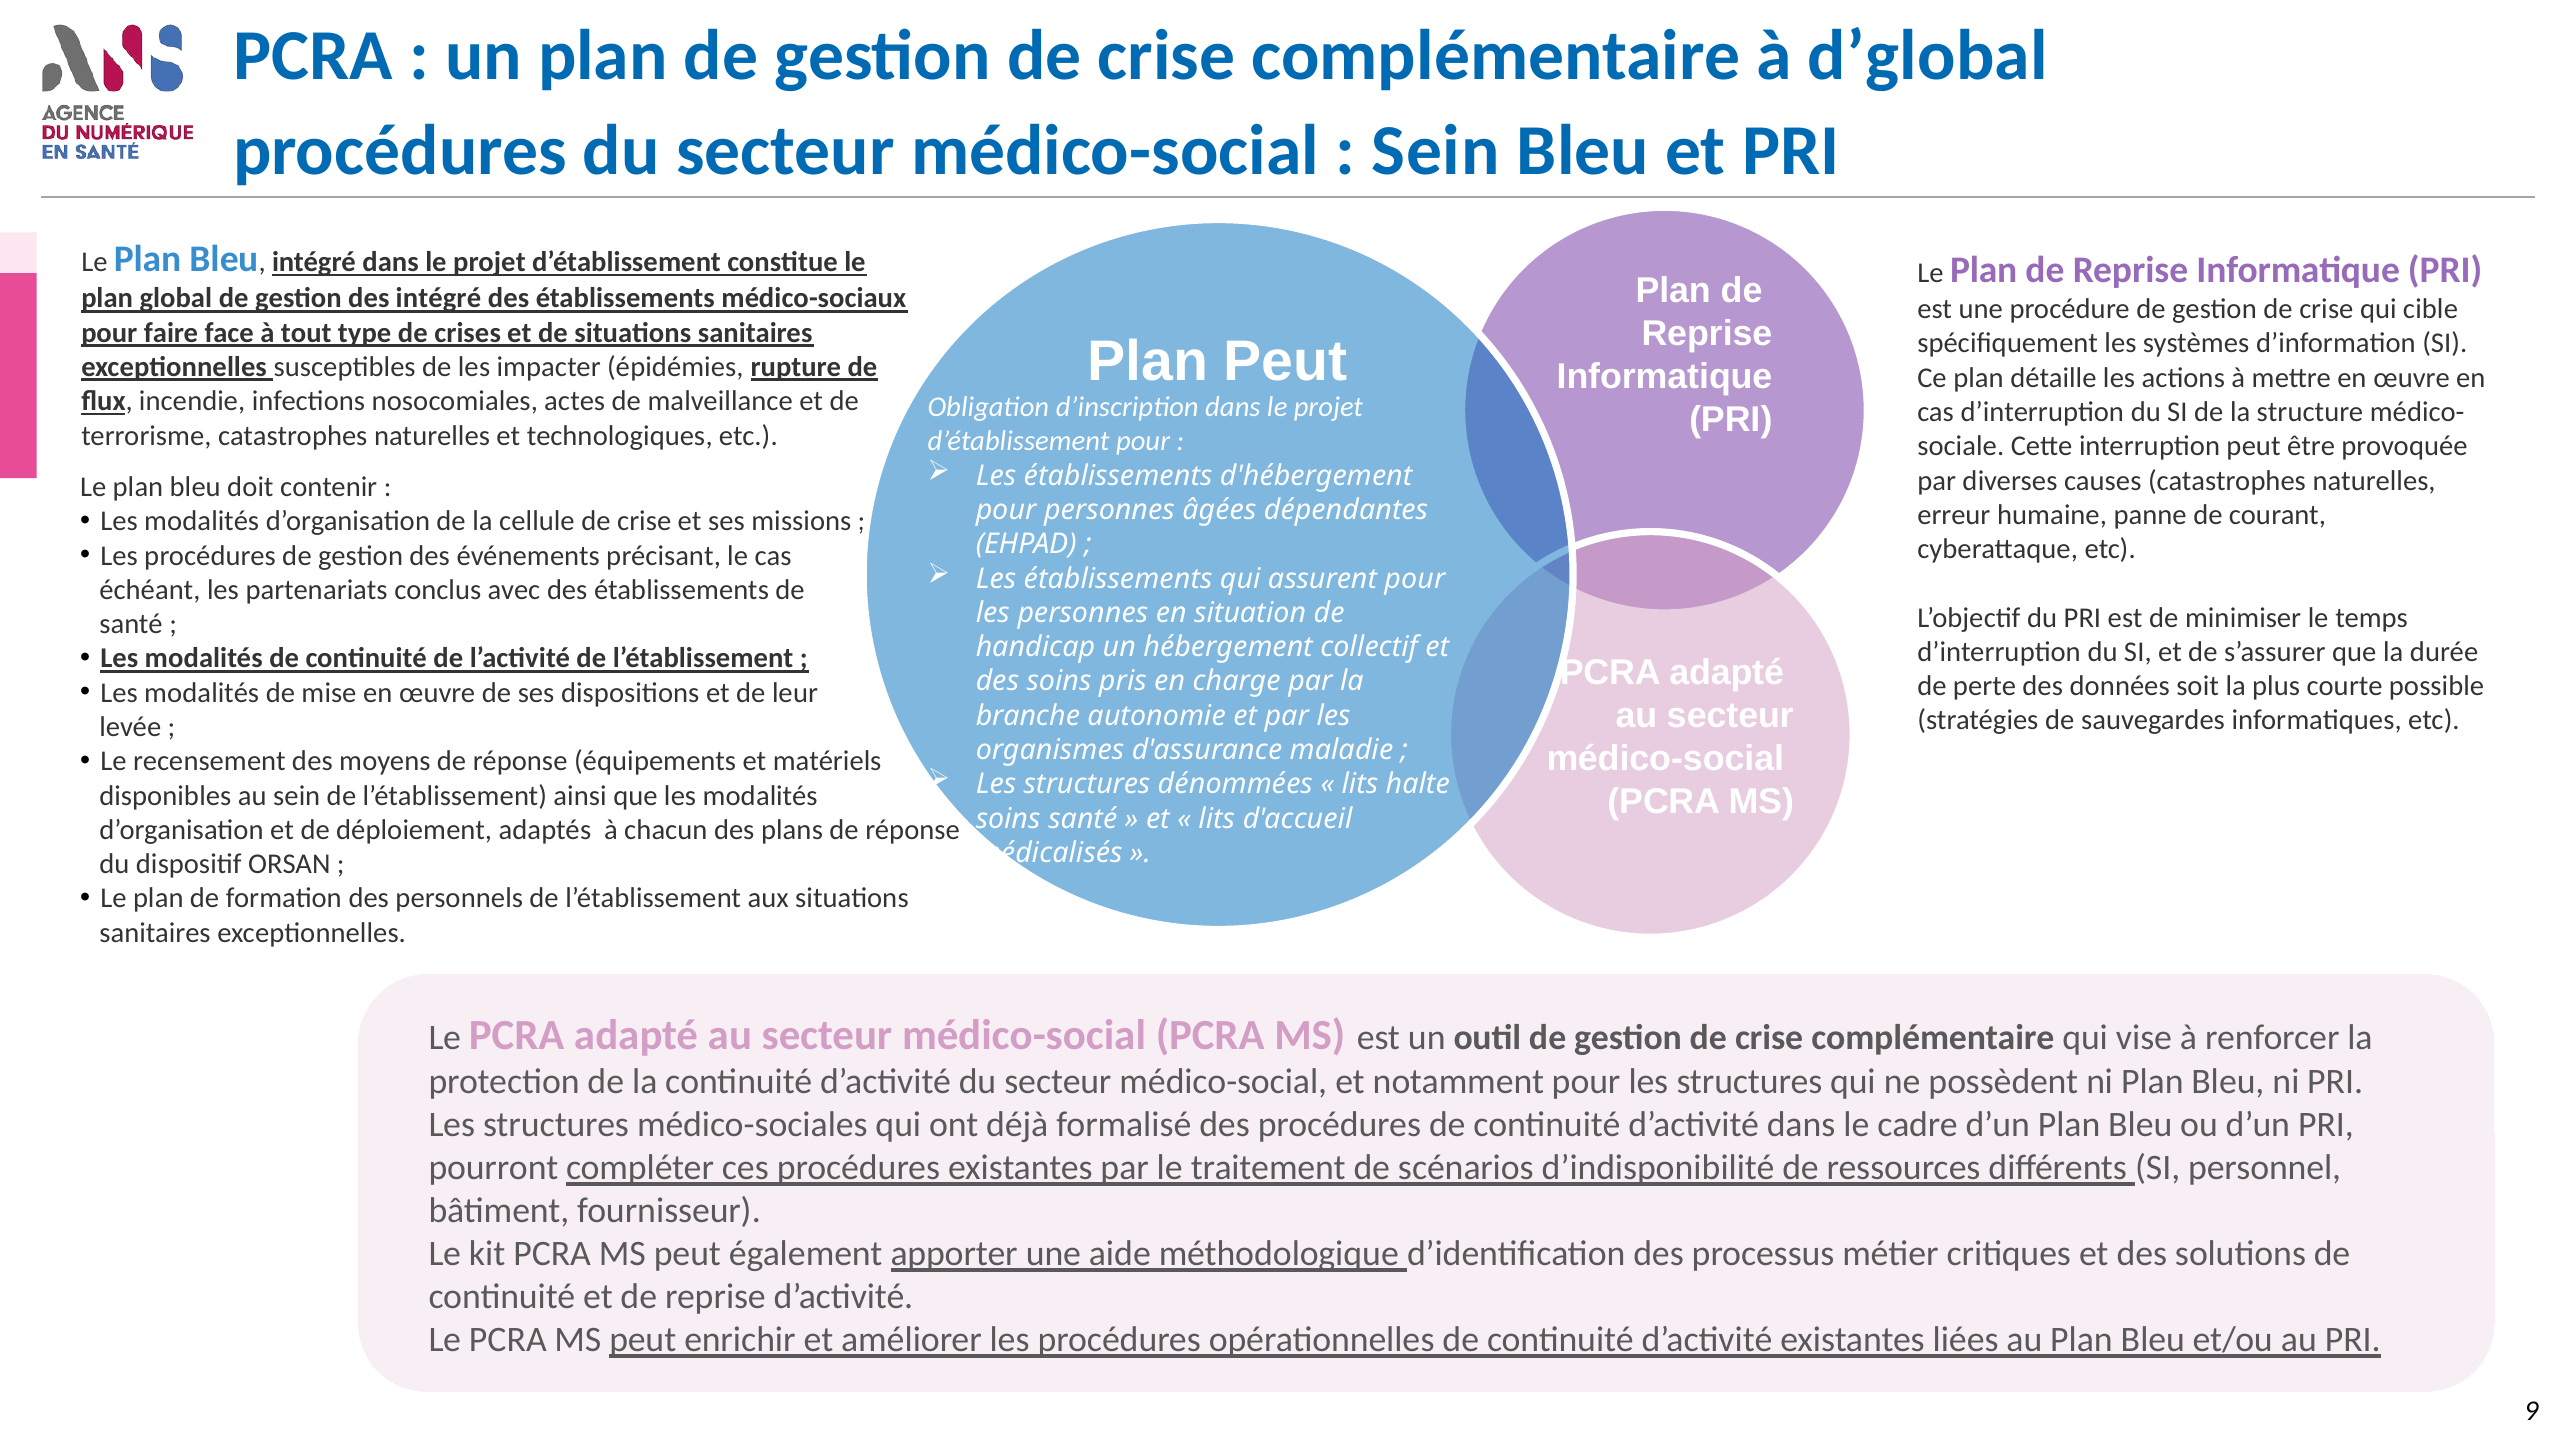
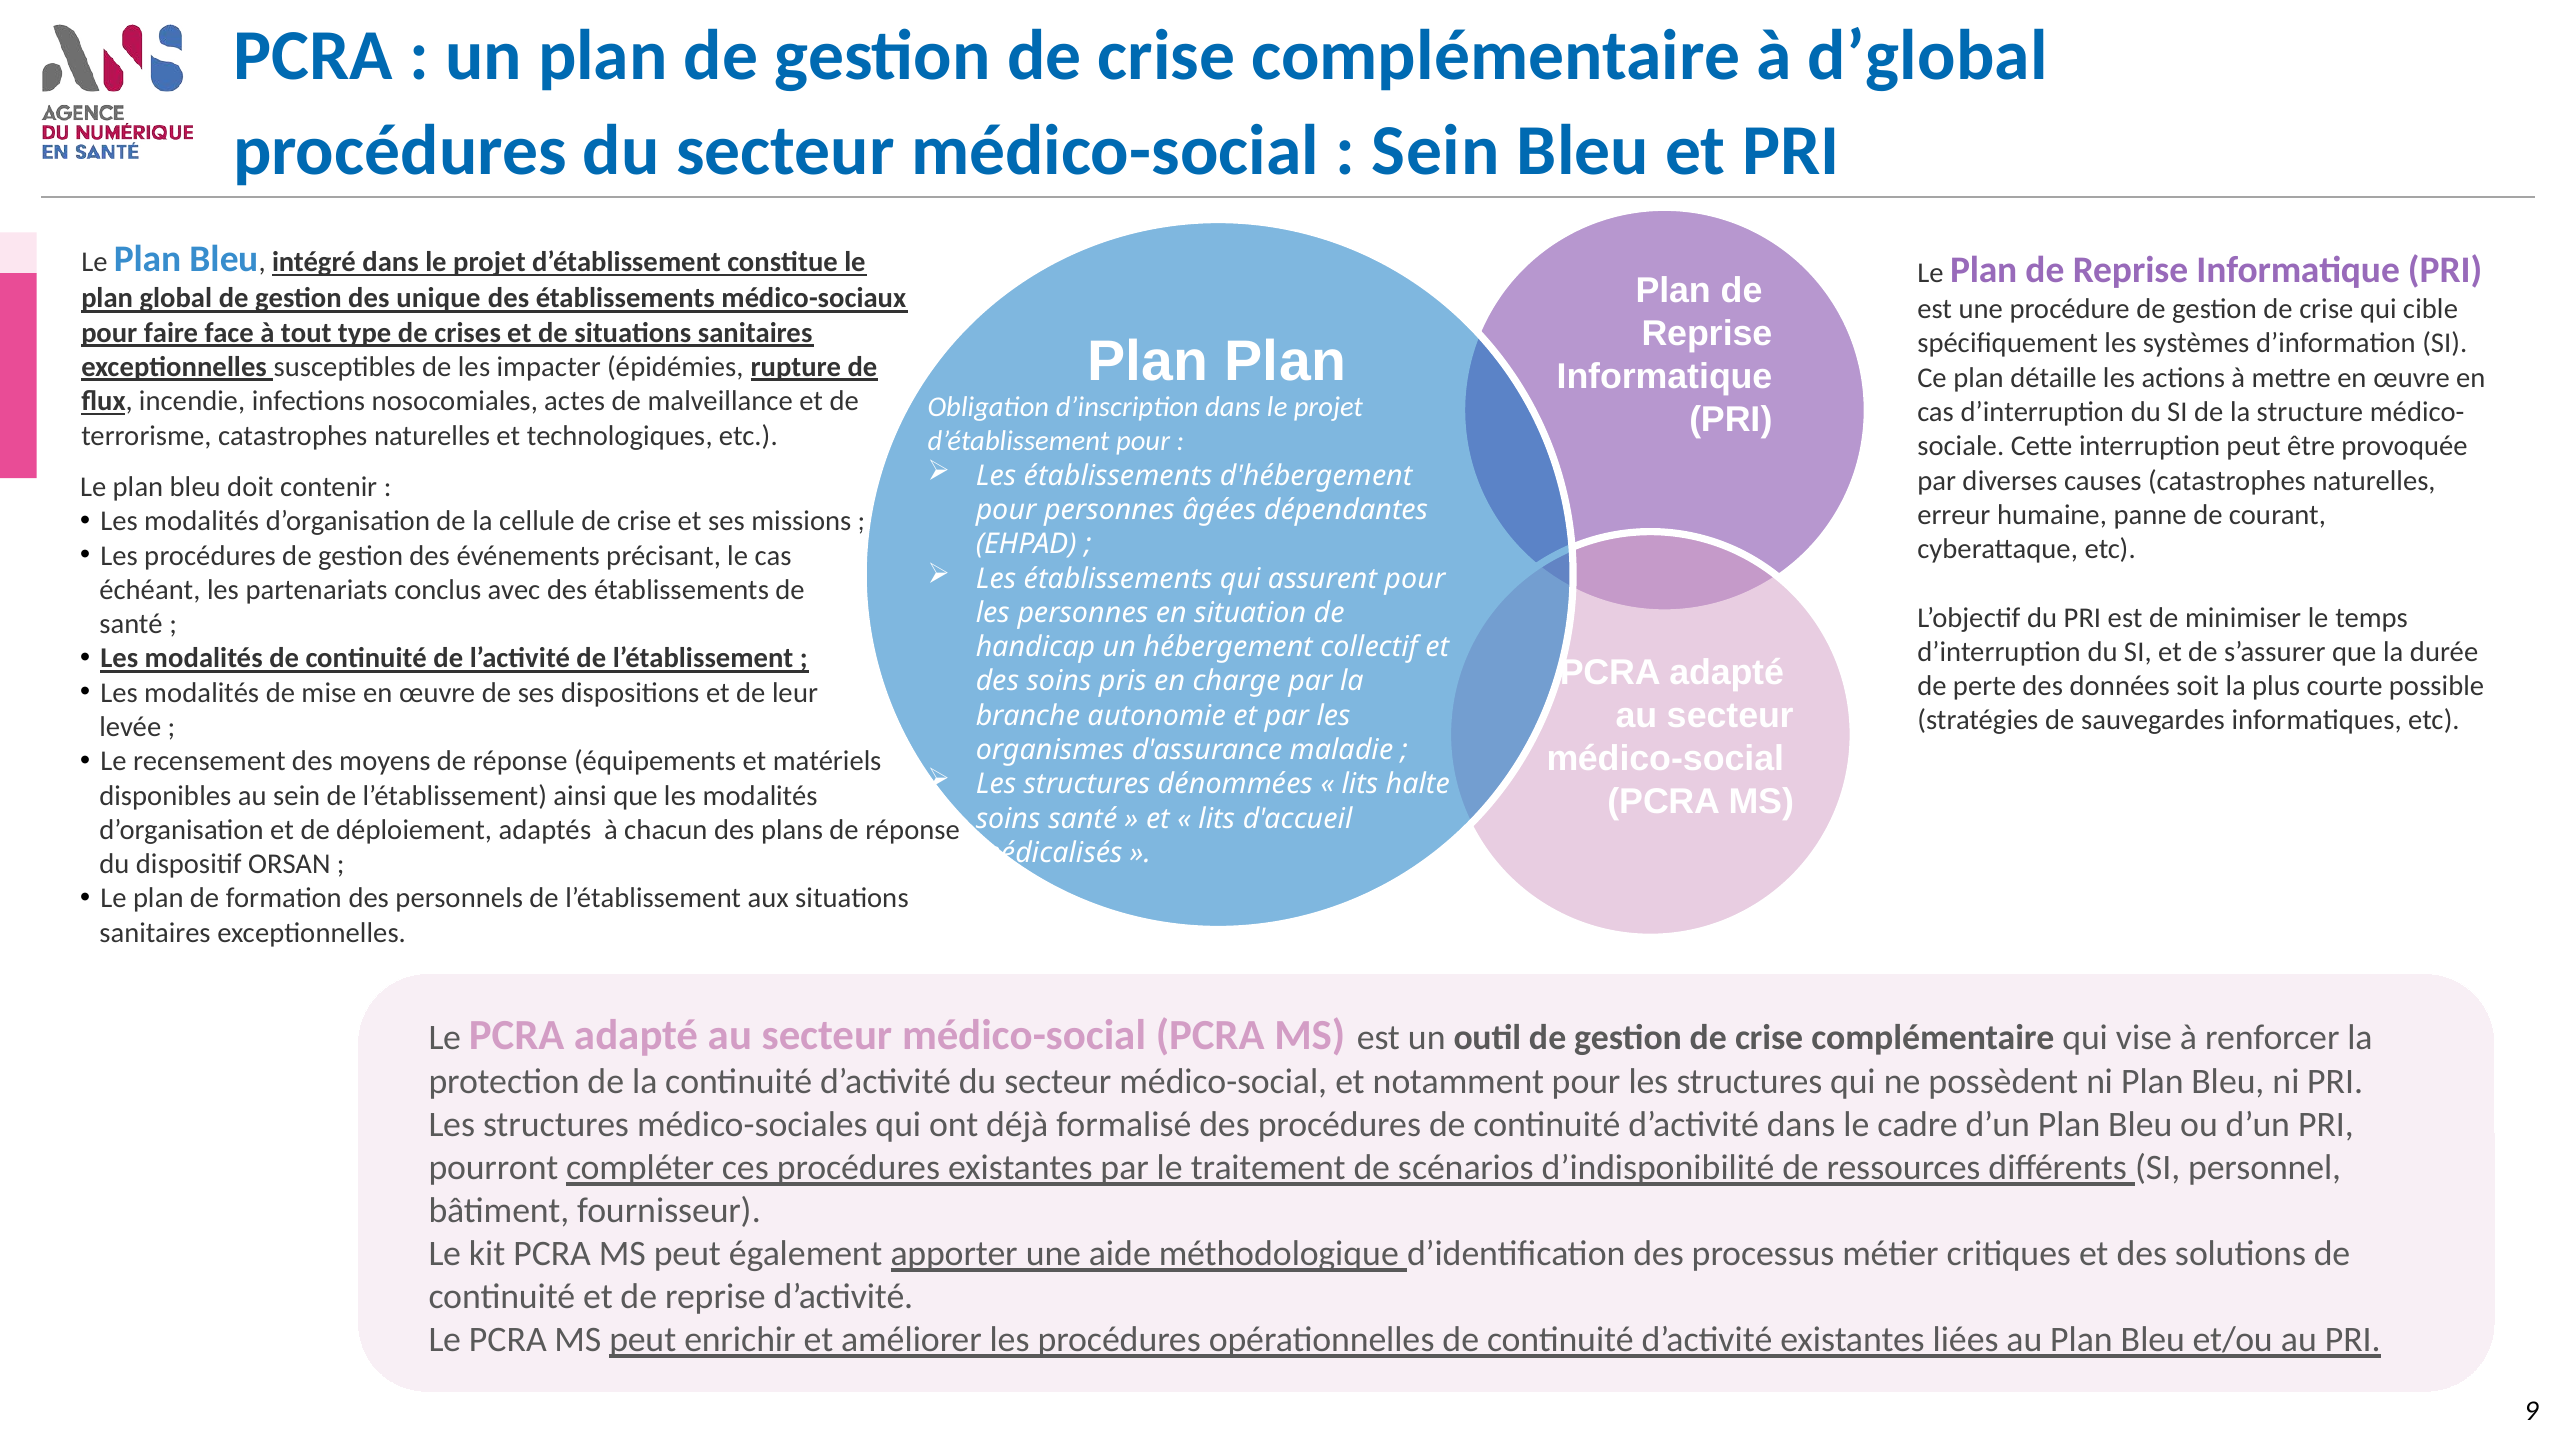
des intégré: intégré -> unique (438, 298)
Plan Peut: Peut -> Plan (1285, 362)
